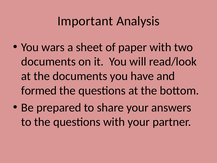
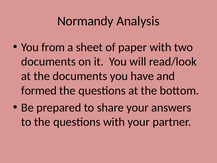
Important: Important -> Normandy (85, 21)
wars: wars -> from (53, 47)
